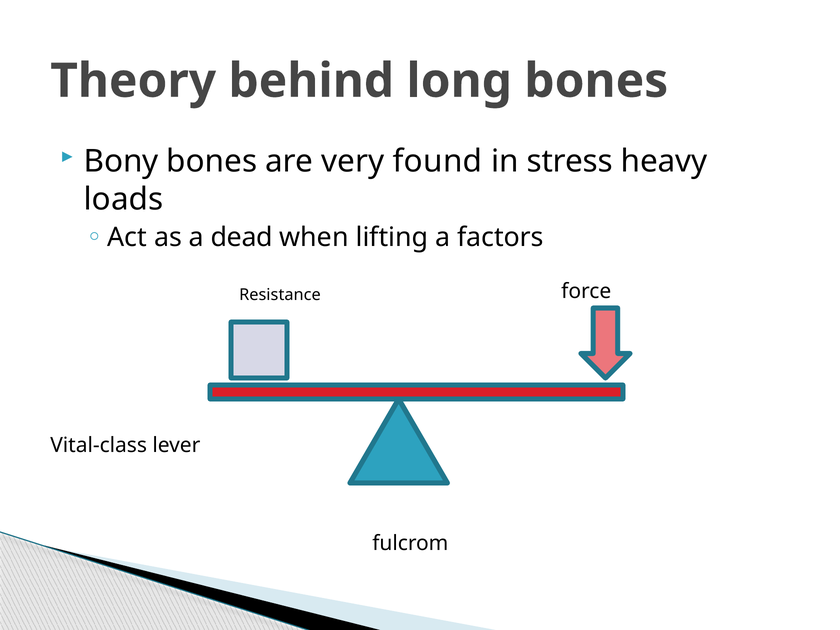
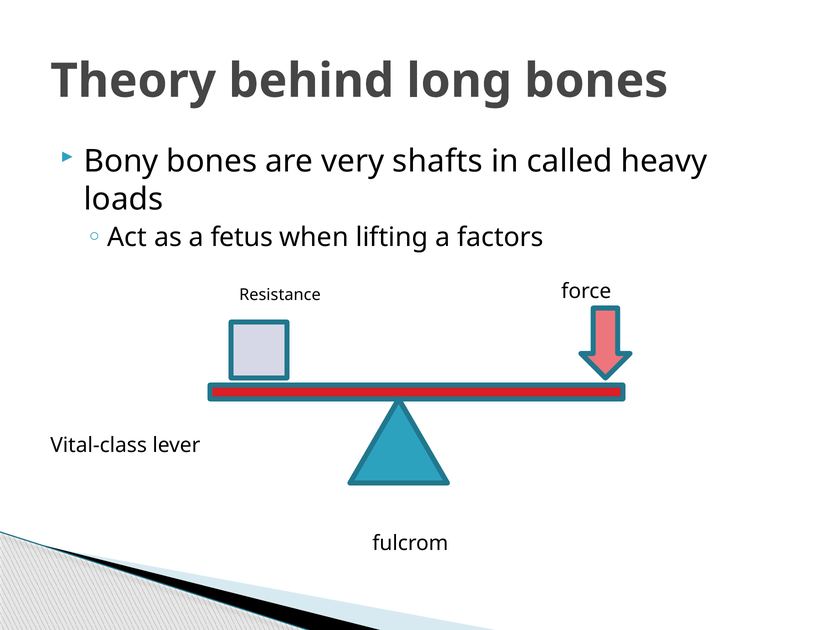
found: found -> shafts (438, 161)
stress: stress -> called (570, 161)
dead: dead -> fetus (242, 238)
